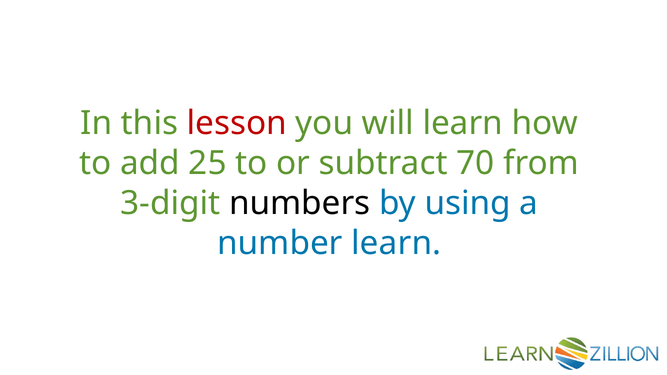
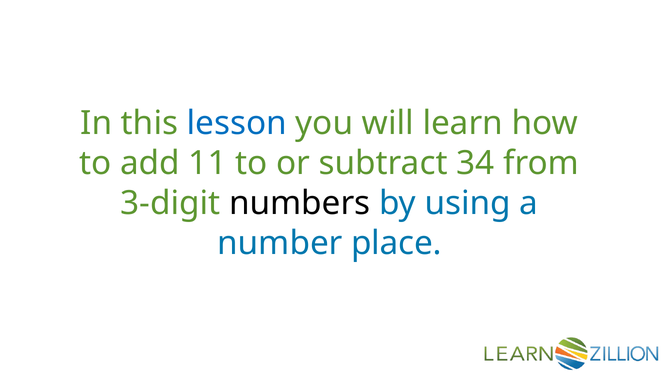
lesson colour: red -> blue (237, 123)
25: 25 -> 11 (208, 163)
70: 70 -> 34 (475, 163)
number learn: learn -> place (396, 243)
